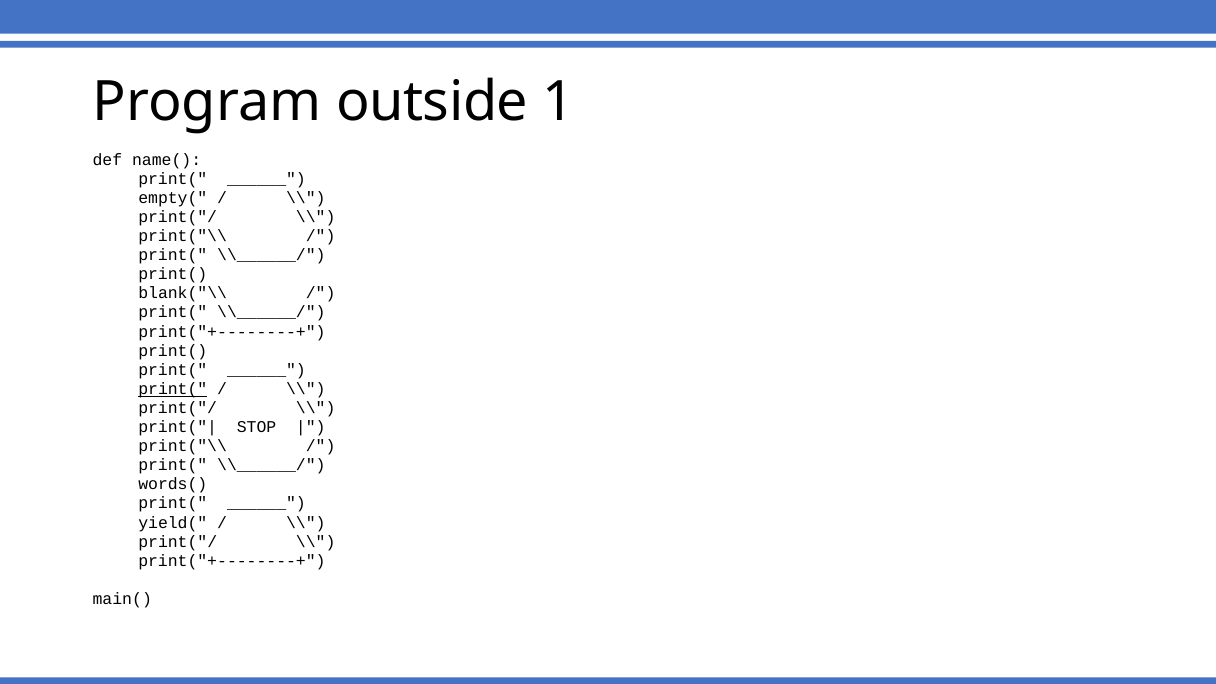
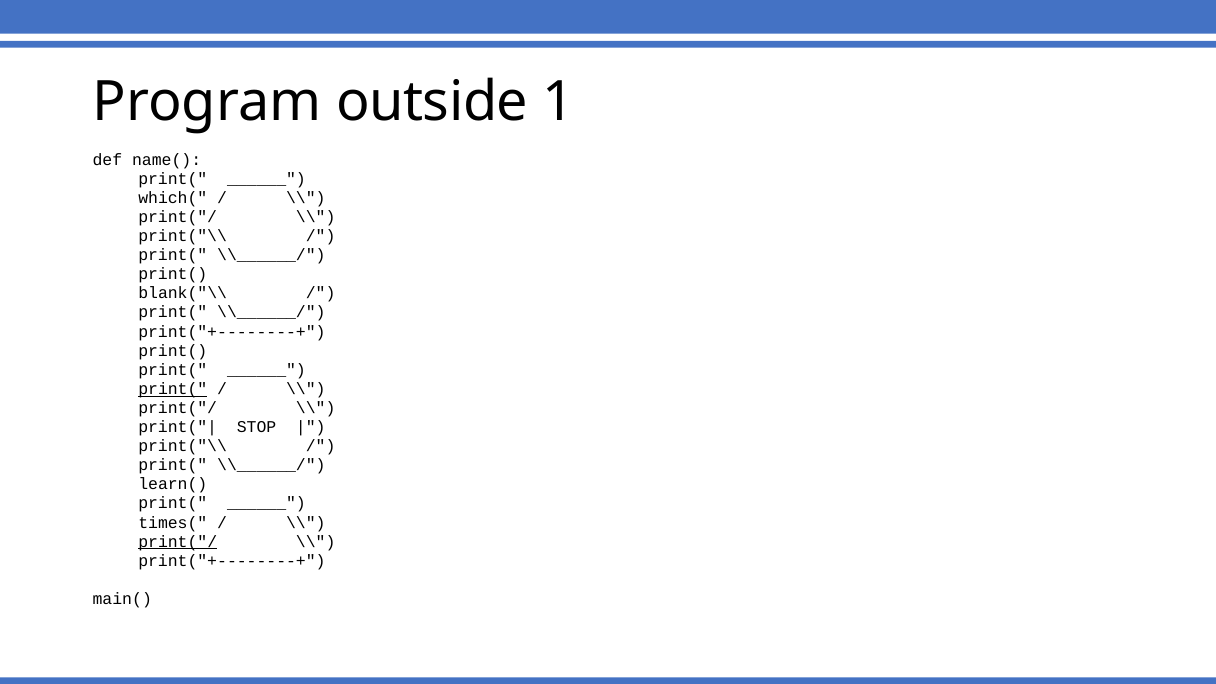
empty(: empty( -> which( (173, 198)
words(: words( -> learn( (173, 484)
yield(: yield( -> times( (173, 523)
print("/ underline: none -> present (178, 542)
